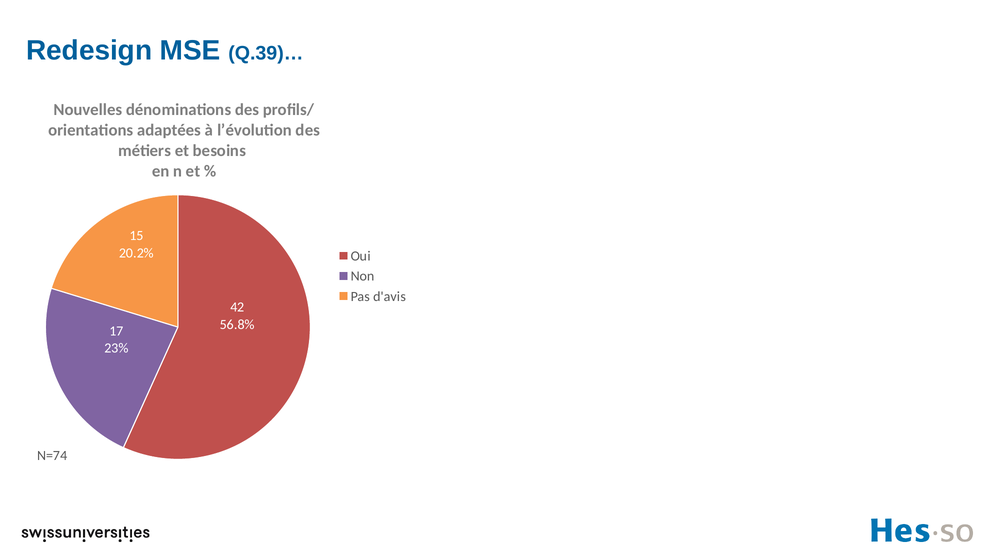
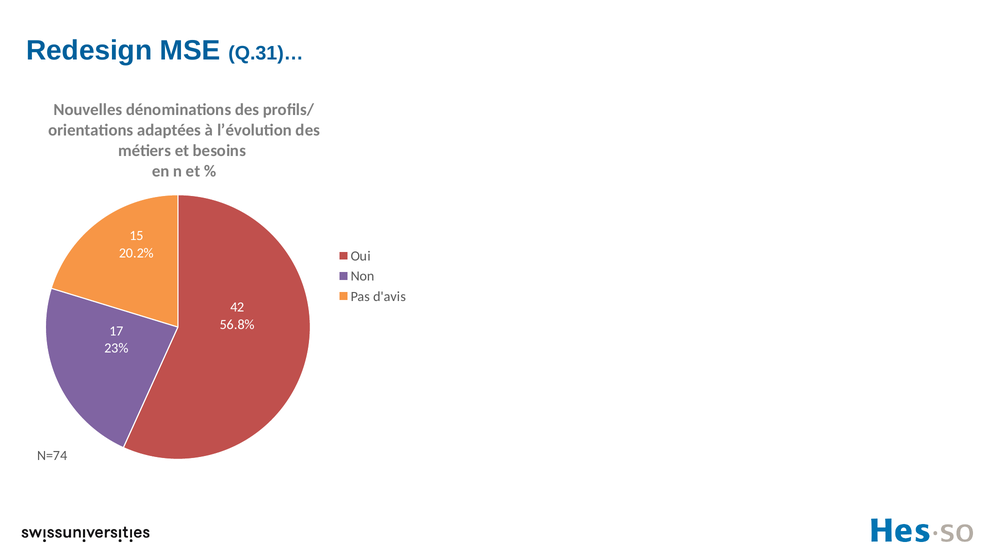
Q.39)…: Q.39)… -> Q.31)… (266, 53)
